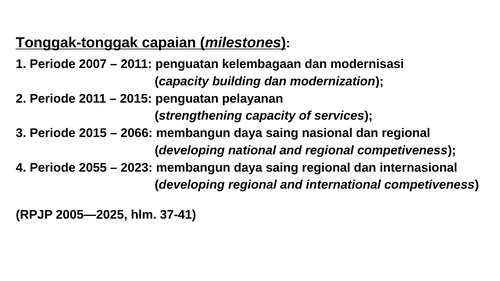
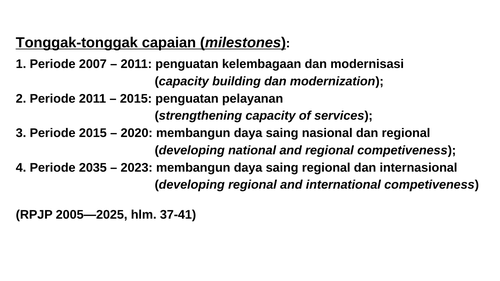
2066: 2066 -> 2020 (137, 133)
2055: 2055 -> 2035 (93, 168)
